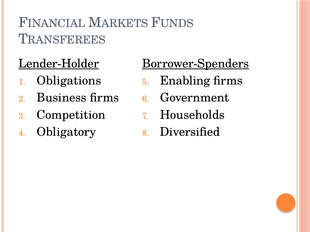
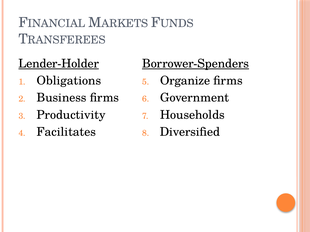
Enabling: Enabling -> Organize (185, 81)
Competition: Competition -> Productivity (71, 115)
Obligatory: Obligatory -> Facilitates (66, 132)
